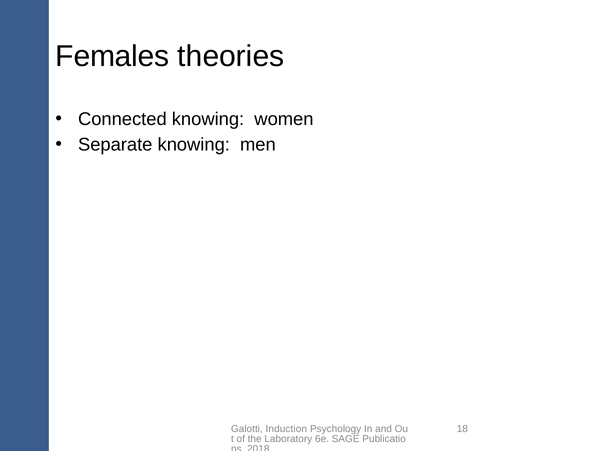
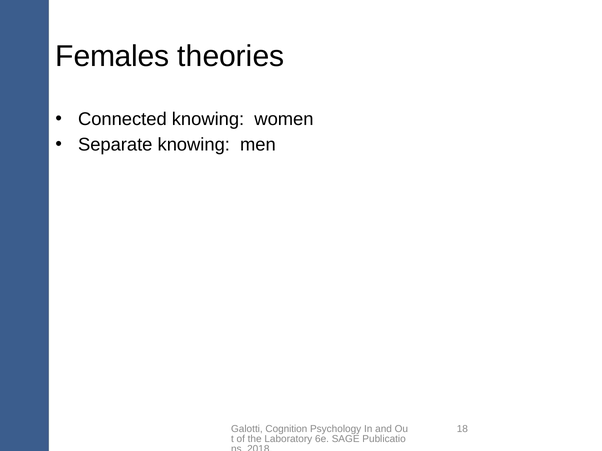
Induction: Induction -> Cognition (286, 430)
